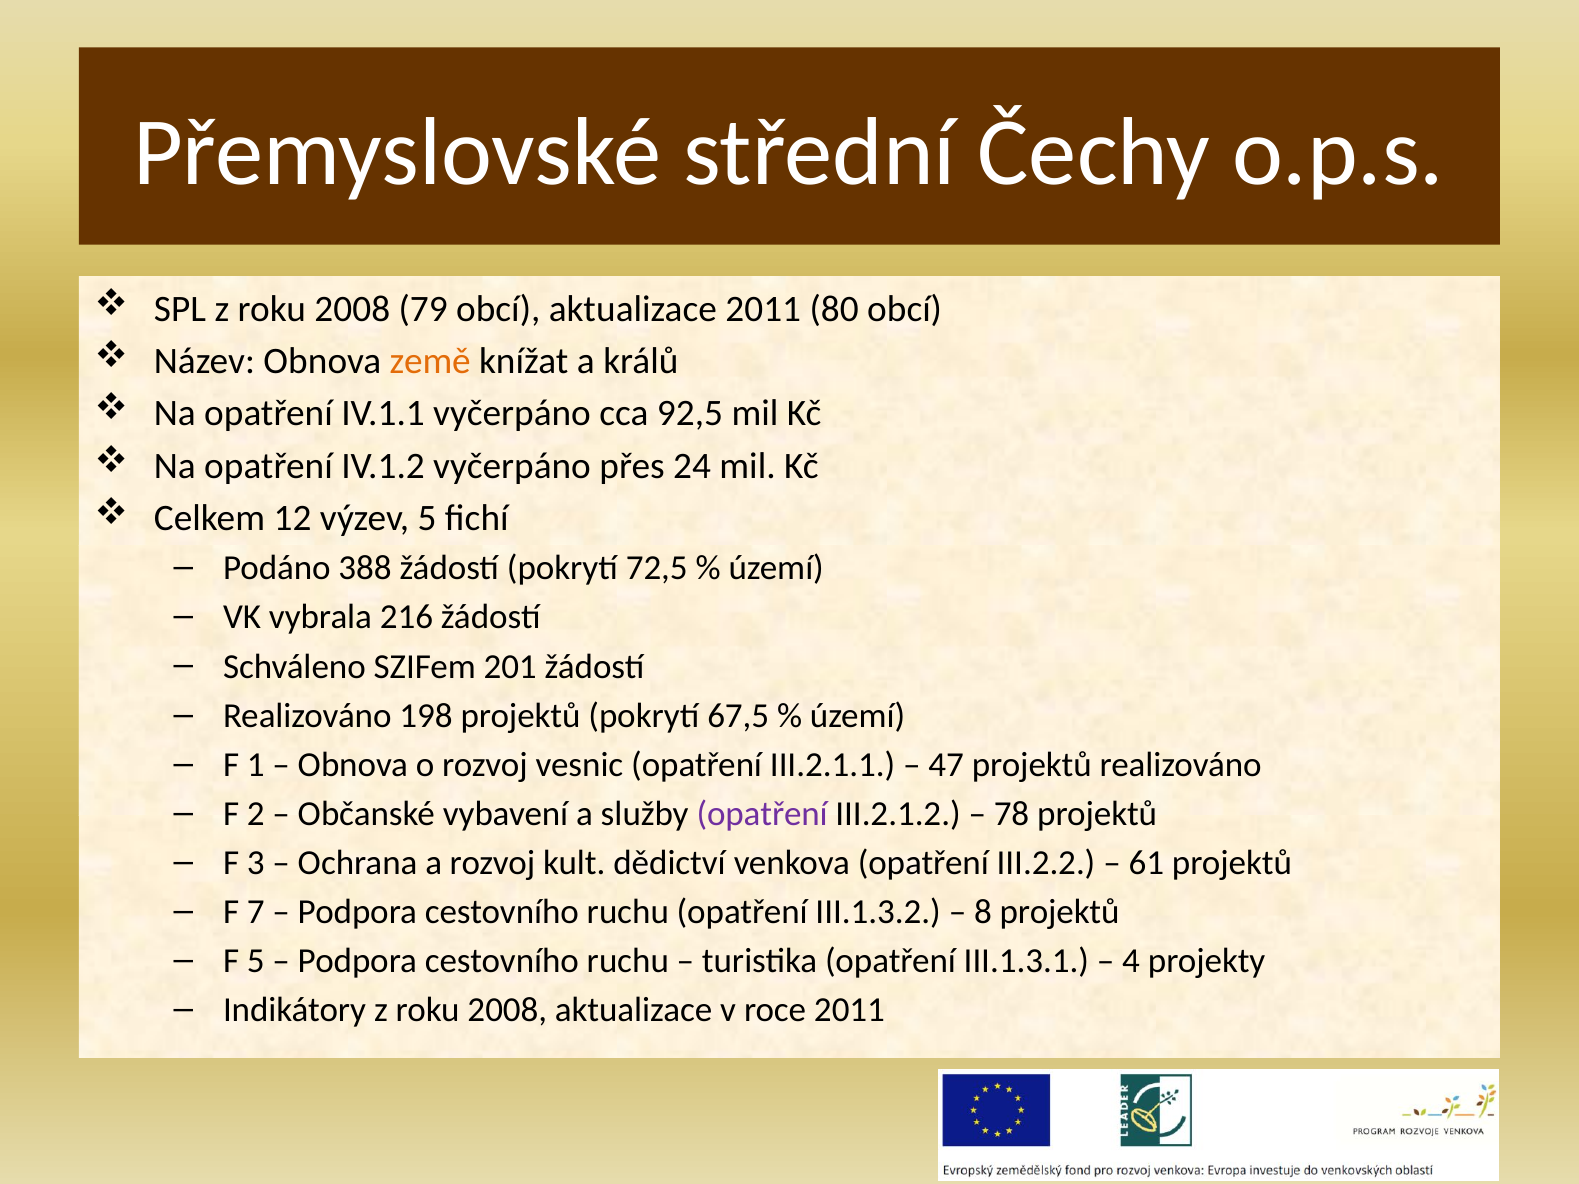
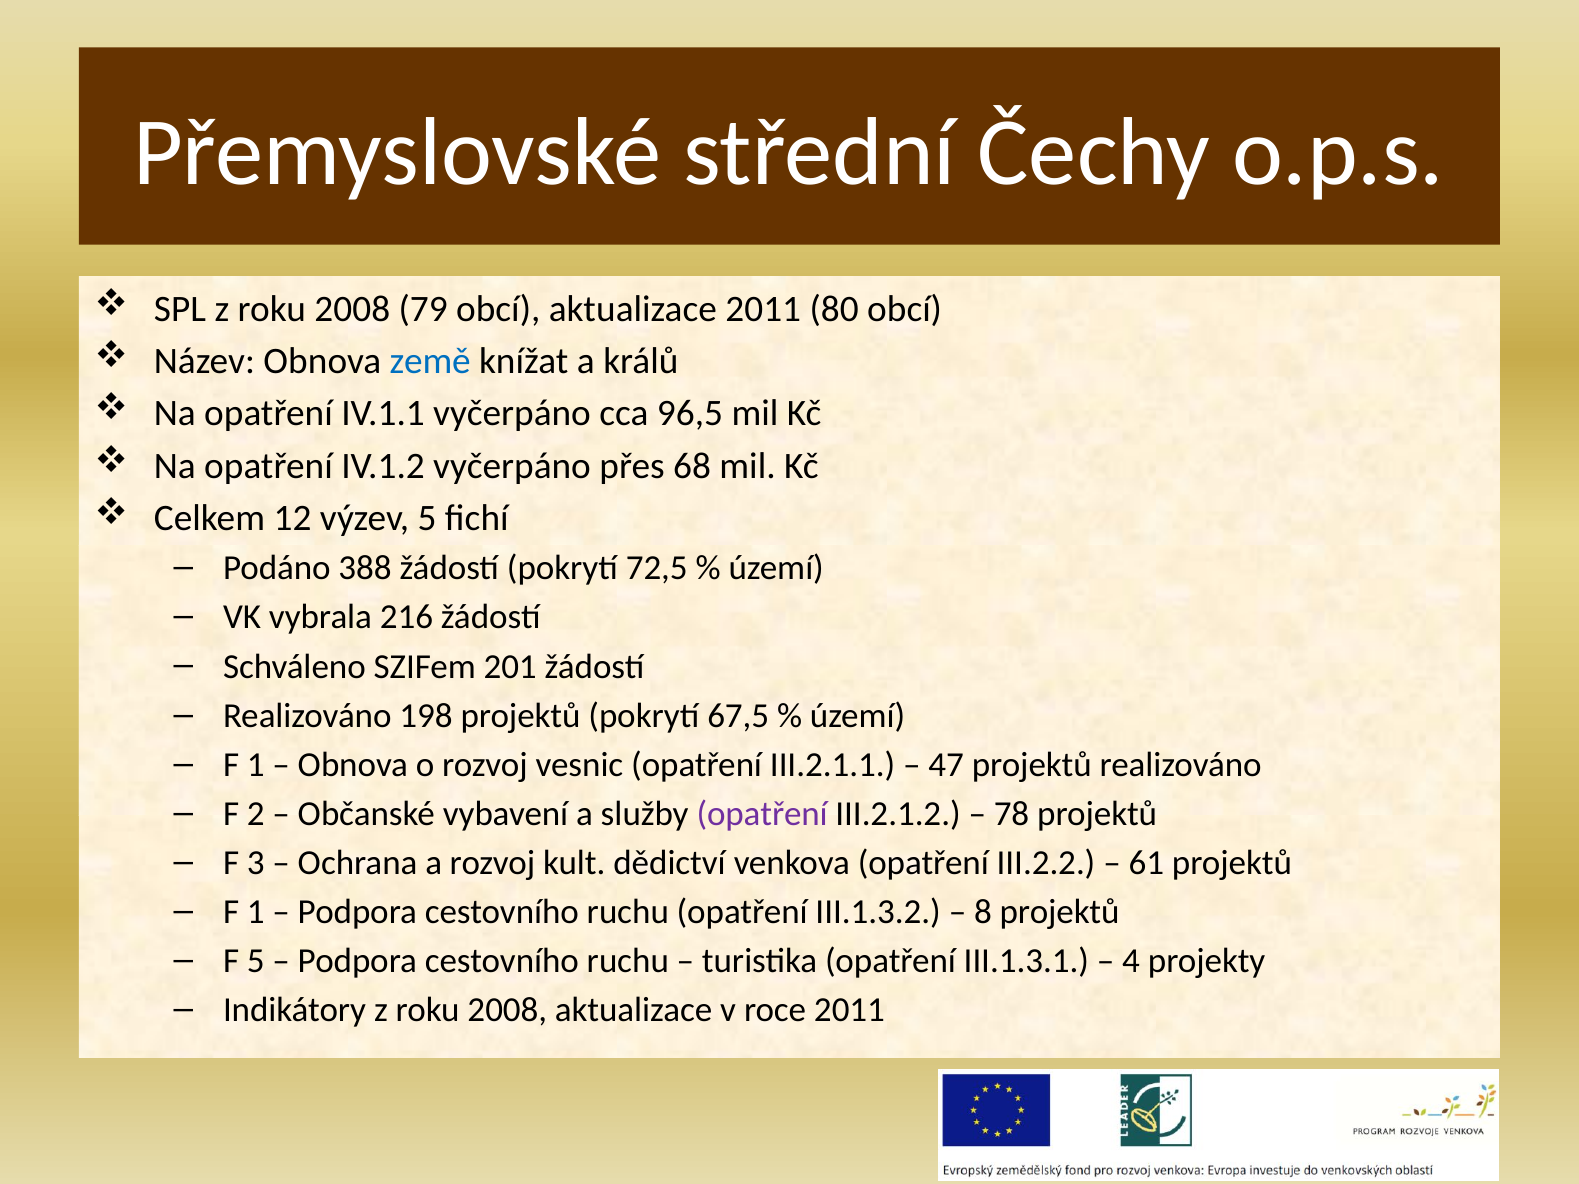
země colour: orange -> blue (430, 361)
92,5: 92,5 -> 96,5 (690, 414)
24: 24 -> 68 (692, 466)
7: 7 -> 1 (256, 912)
